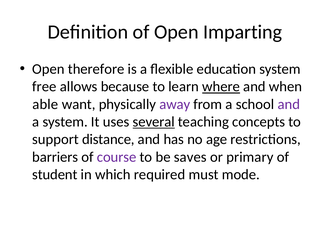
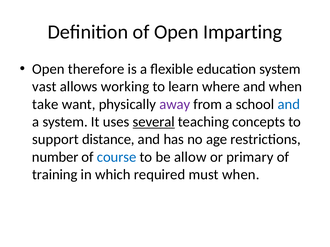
free: free -> vast (44, 87)
because: because -> working (125, 87)
where underline: present -> none (221, 87)
able: able -> take (45, 104)
and colour: purple -> blue (289, 104)
barriers: barriers -> number (55, 157)
course colour: purple -> blue (117, 157)
saves: saves -> allow (190, 157)
student: student -> training (55, 175)
must mode: mode -> when (241, 175)
